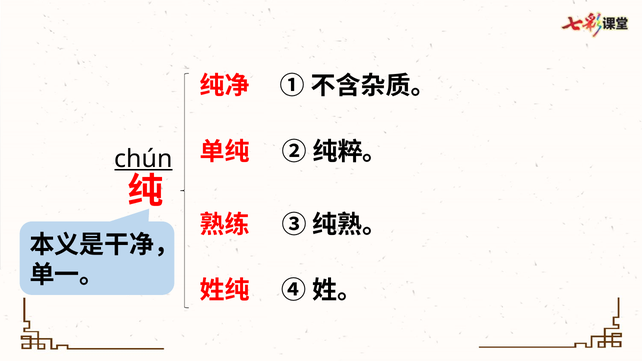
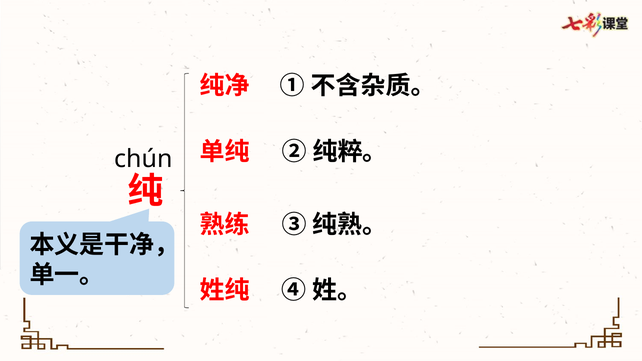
chún underline: present -> none (143, 159)
